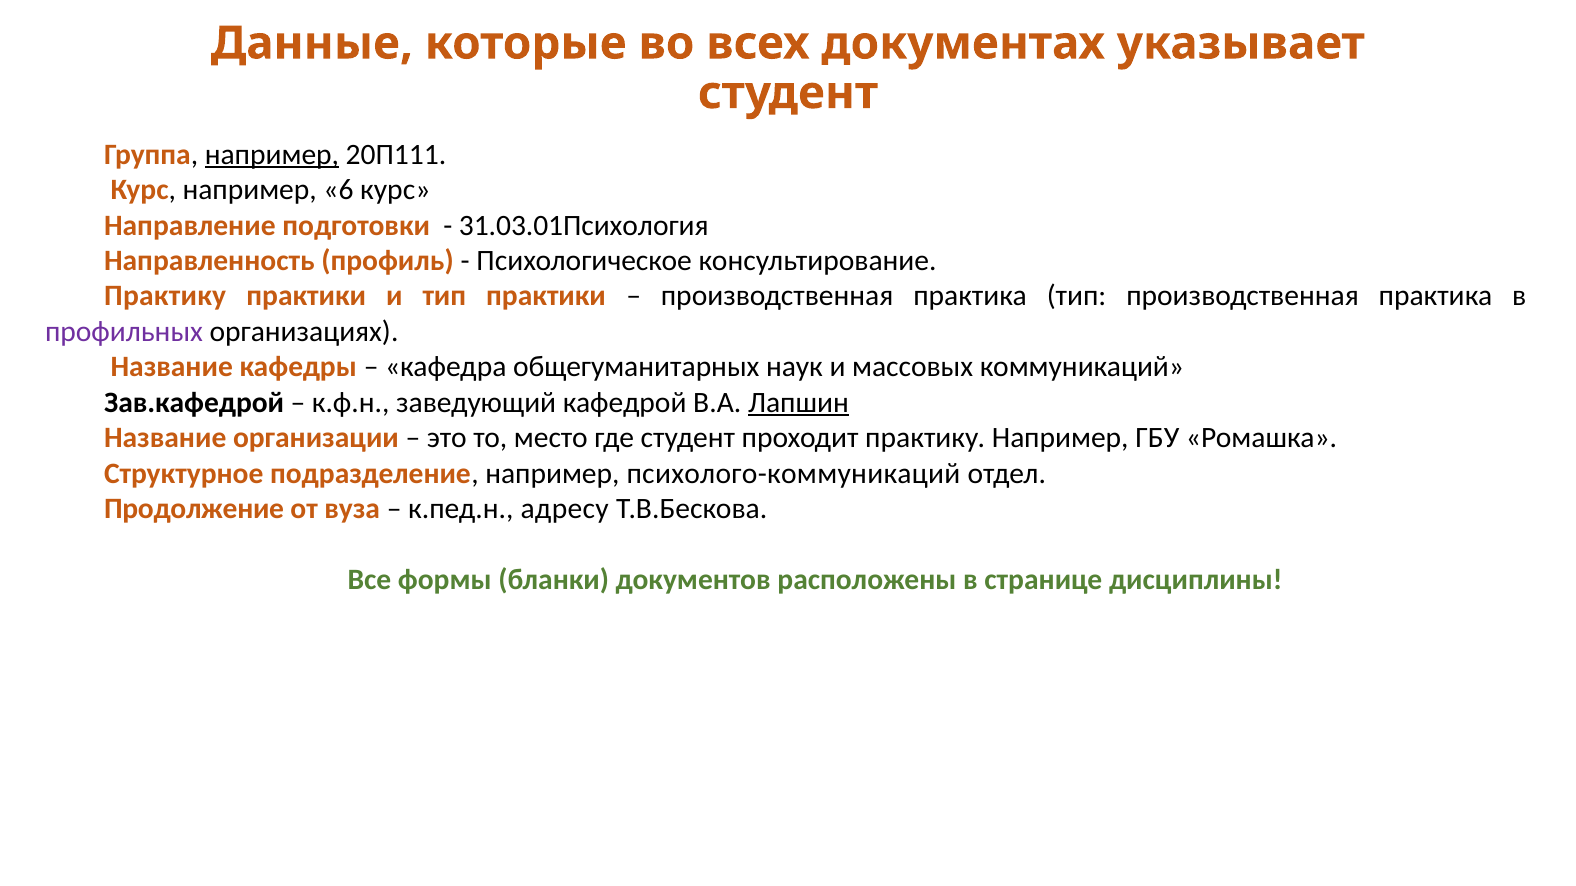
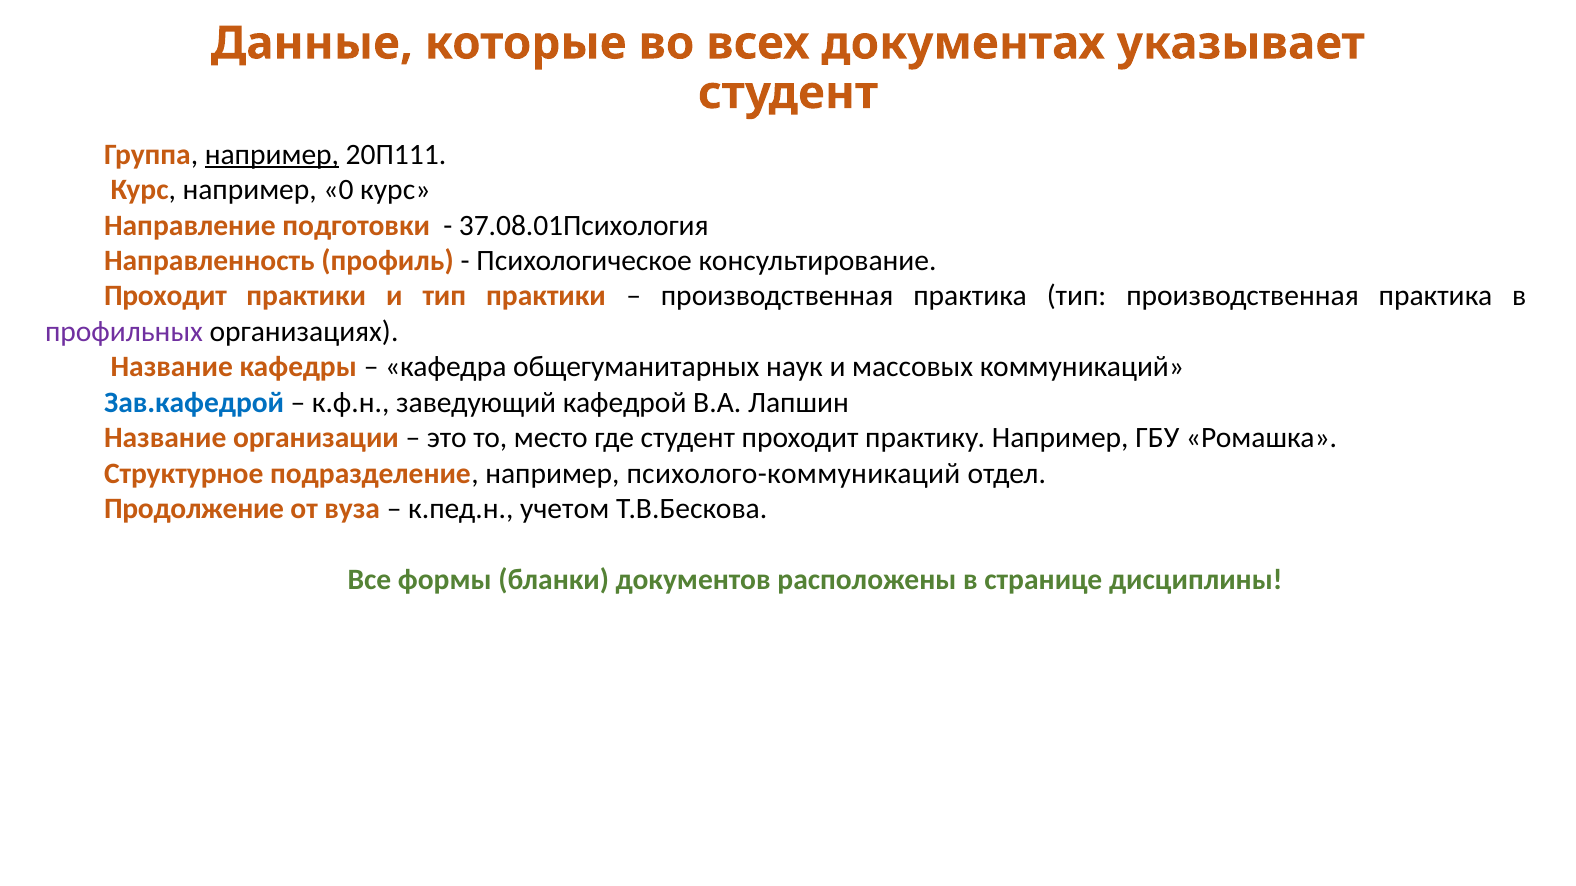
6: 6 -> 0 (339, 190)
31.03.01Психология: 31.03.01Психология -> 37.08.01Психология (584, 225)
Практику: Практику -> Проходит (165, 296)
Зав.кафедрой colour: black -> blue (194, 403)
Лапшин underline: present -> none (798, 403)
адресу: адресу -> учетом (565, 509)
